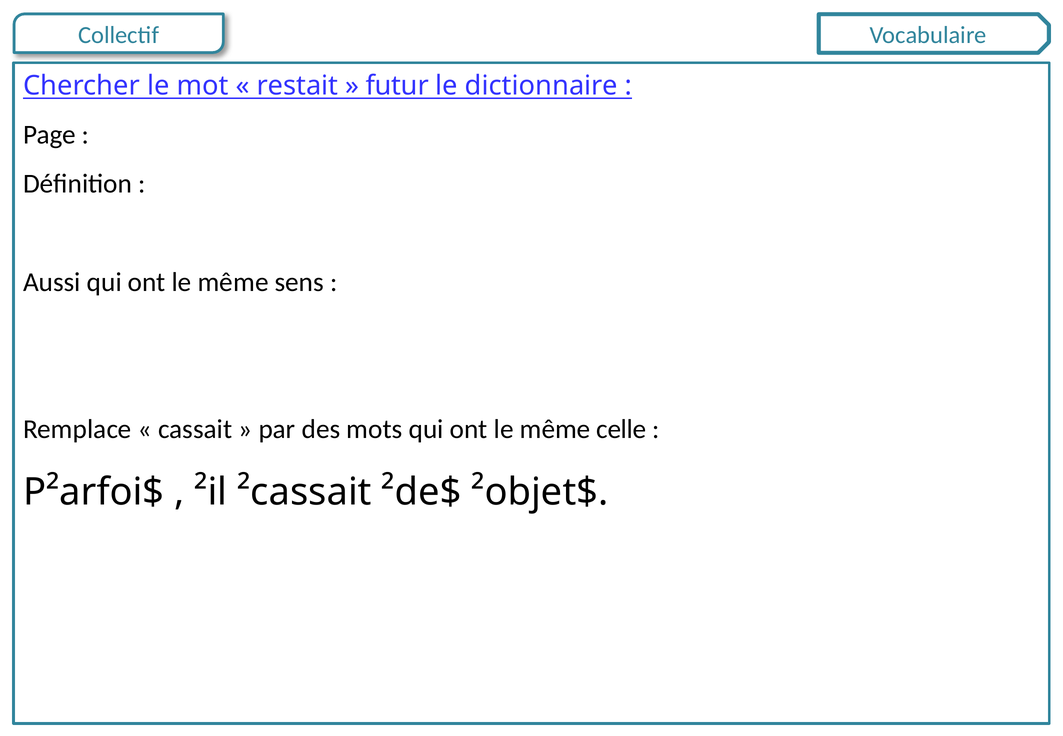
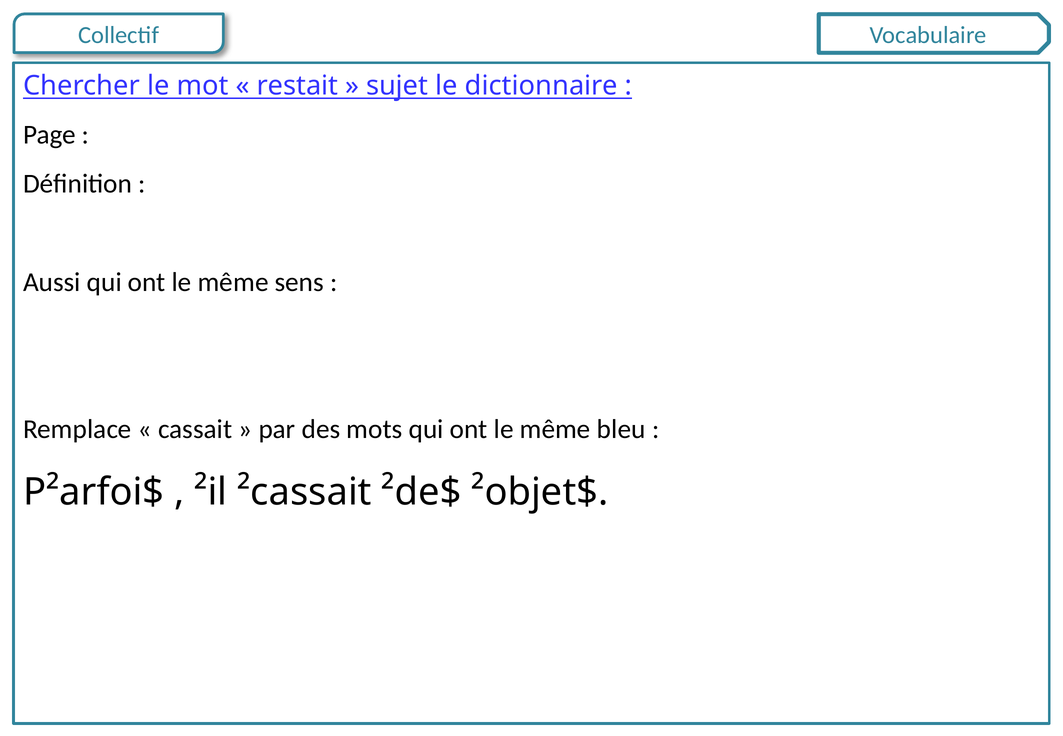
futur: futur -> sujet (397, 86)
celle: celle -> bleu (621, 429)
